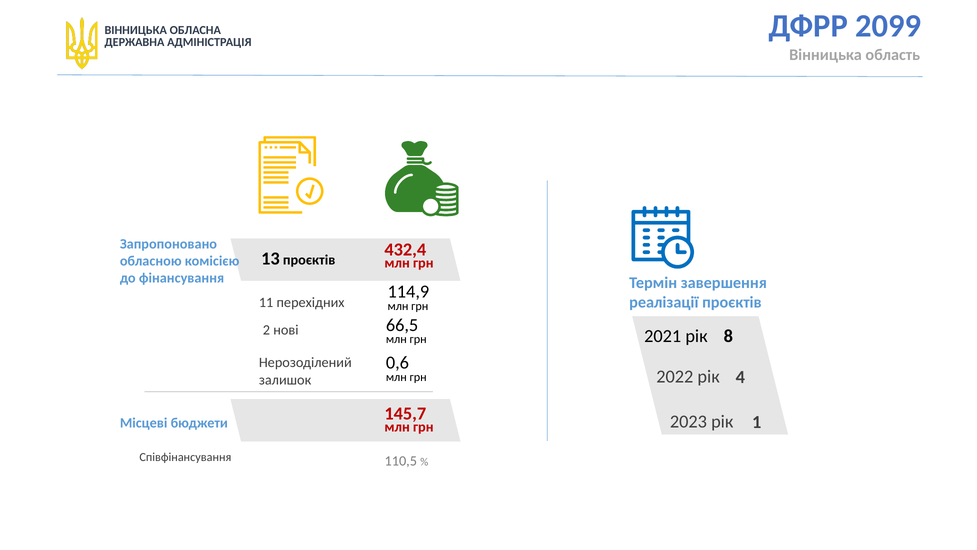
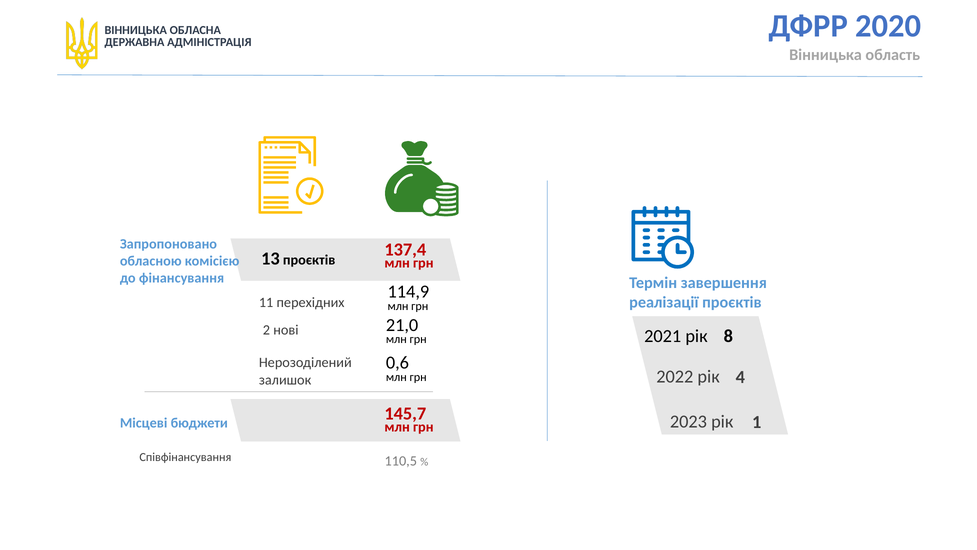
2099: 2099 -> 2020 (888, 26)
432,4: 432,4 -> 137,4 (405, 250)
66,5: 66,5 -> 21,0 (402, 325)
